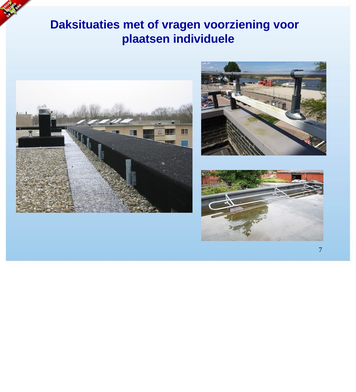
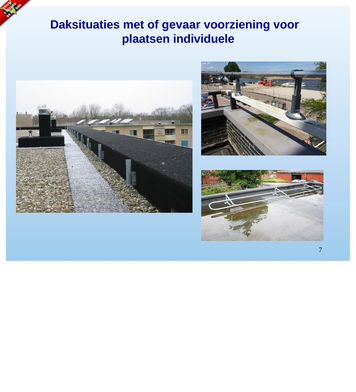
vragen: vragen -> gevaar (181, 25)
